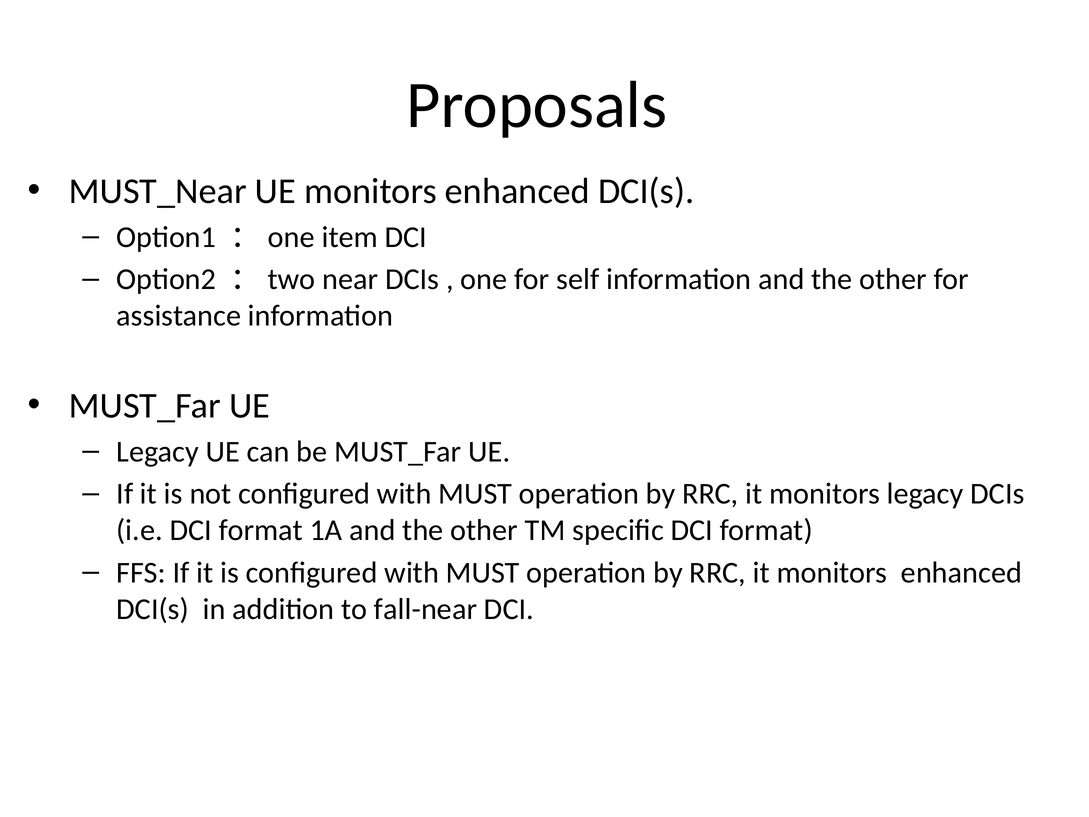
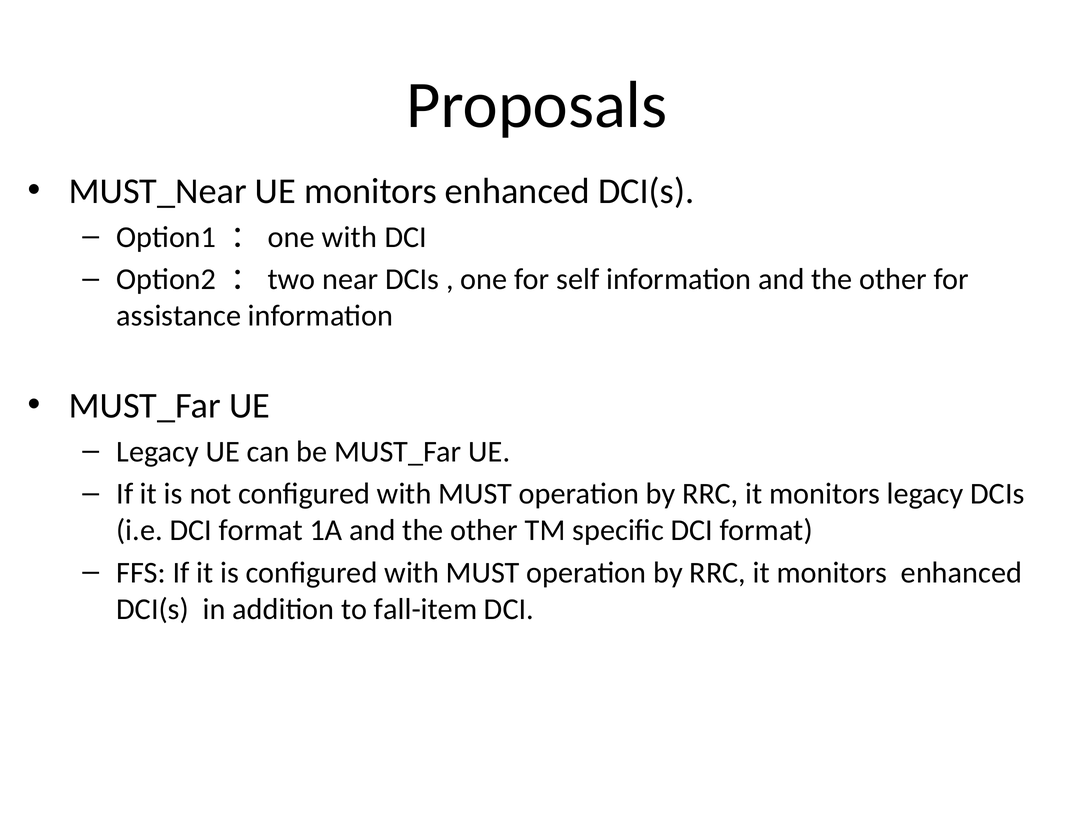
：one item: item -> with (349, 237)
fall-near: fall-near -> fall-item (426, 609)
